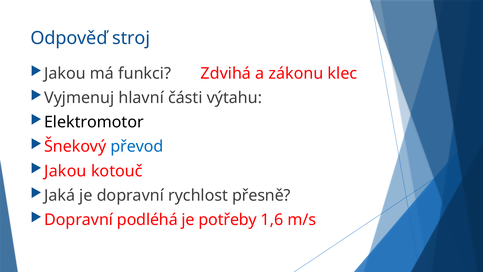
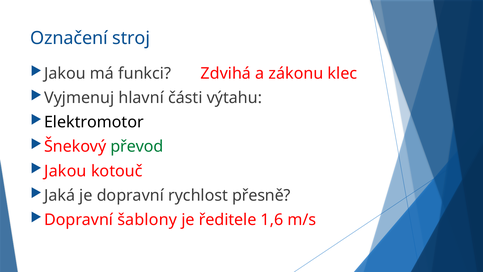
Odpověď: Odpověď -> Označení (69, 38)
převod colour: blue -> green (137, 146)
podléhá: podléhá -> šablony (147, 220)
potřeby: potřeby -> ředitele (228, 220)
